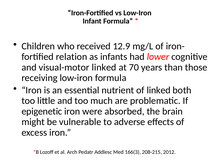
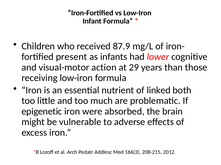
12.9: 12.9 -> 87.9 (122, 46)
relation: relation -> present (71, 57)
visual-motor linked: linked -> action (104, 68)
70: 70 -> 29 (134, 68)
